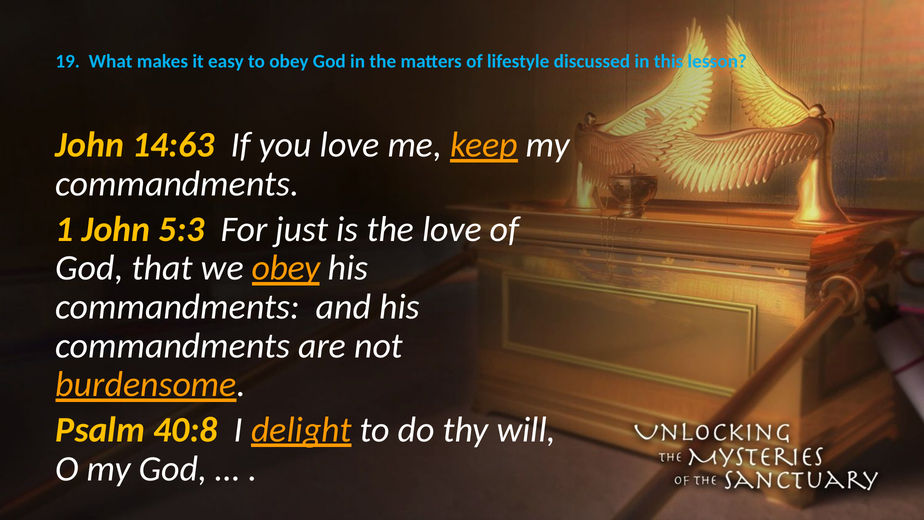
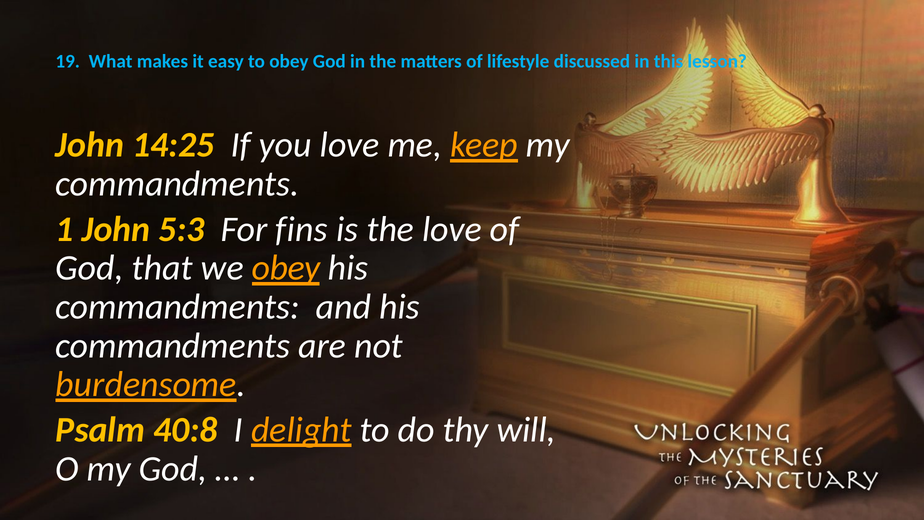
14:63: 14:63 -> 14:25 (173, 145)
just: just -> fins (302, 229)
